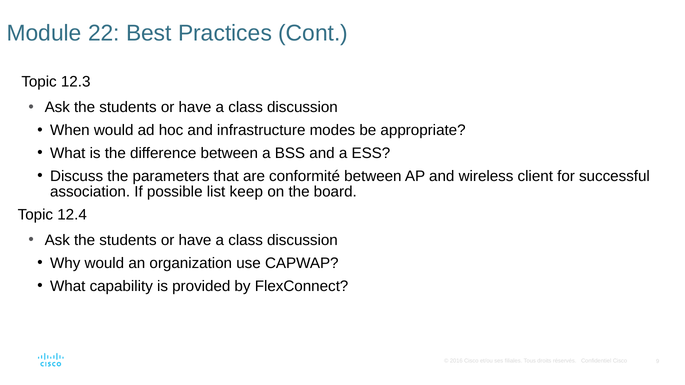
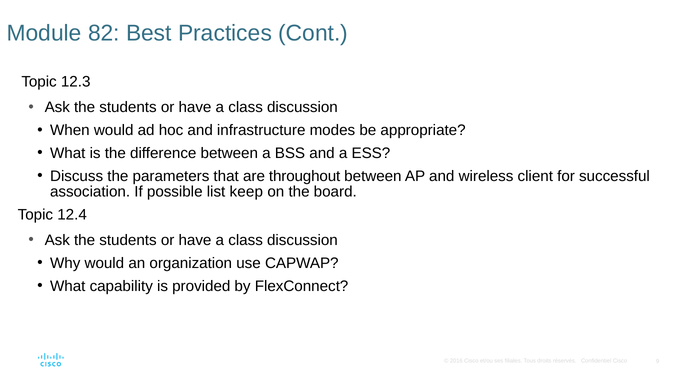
22: 22 -> 82 (104, 33)
conformité: conformité -> throughout (305, 176)
